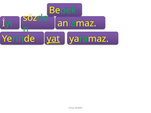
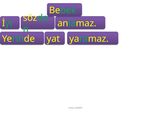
yat underline: present -> none (53, 39)
